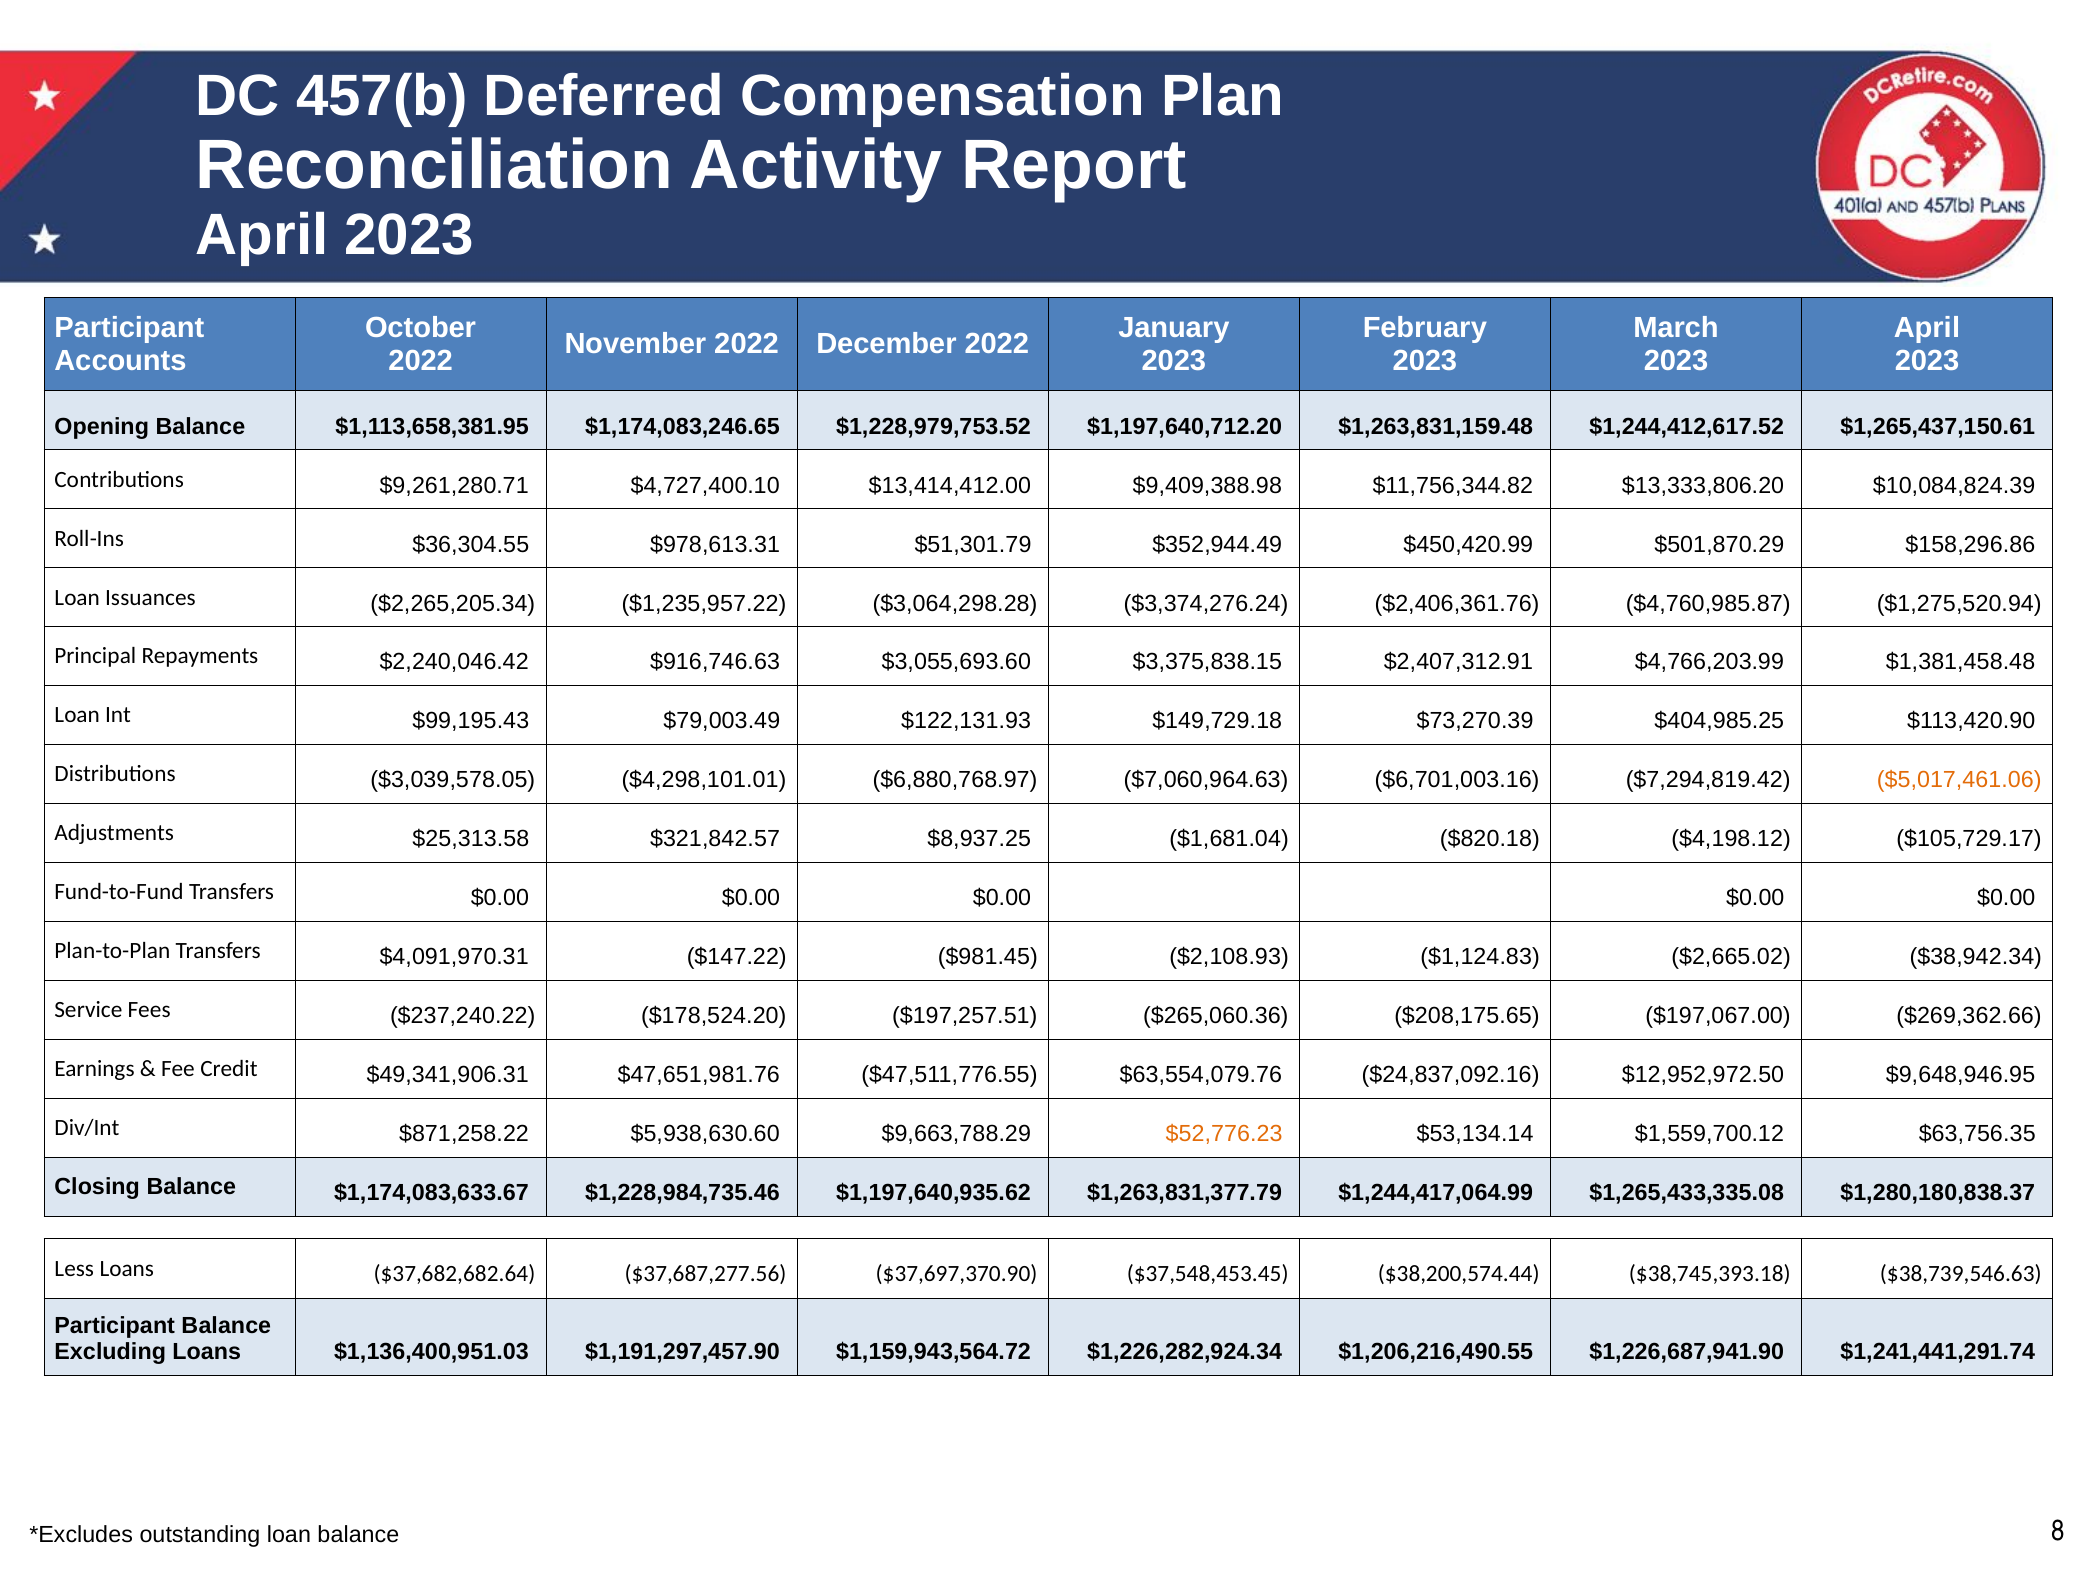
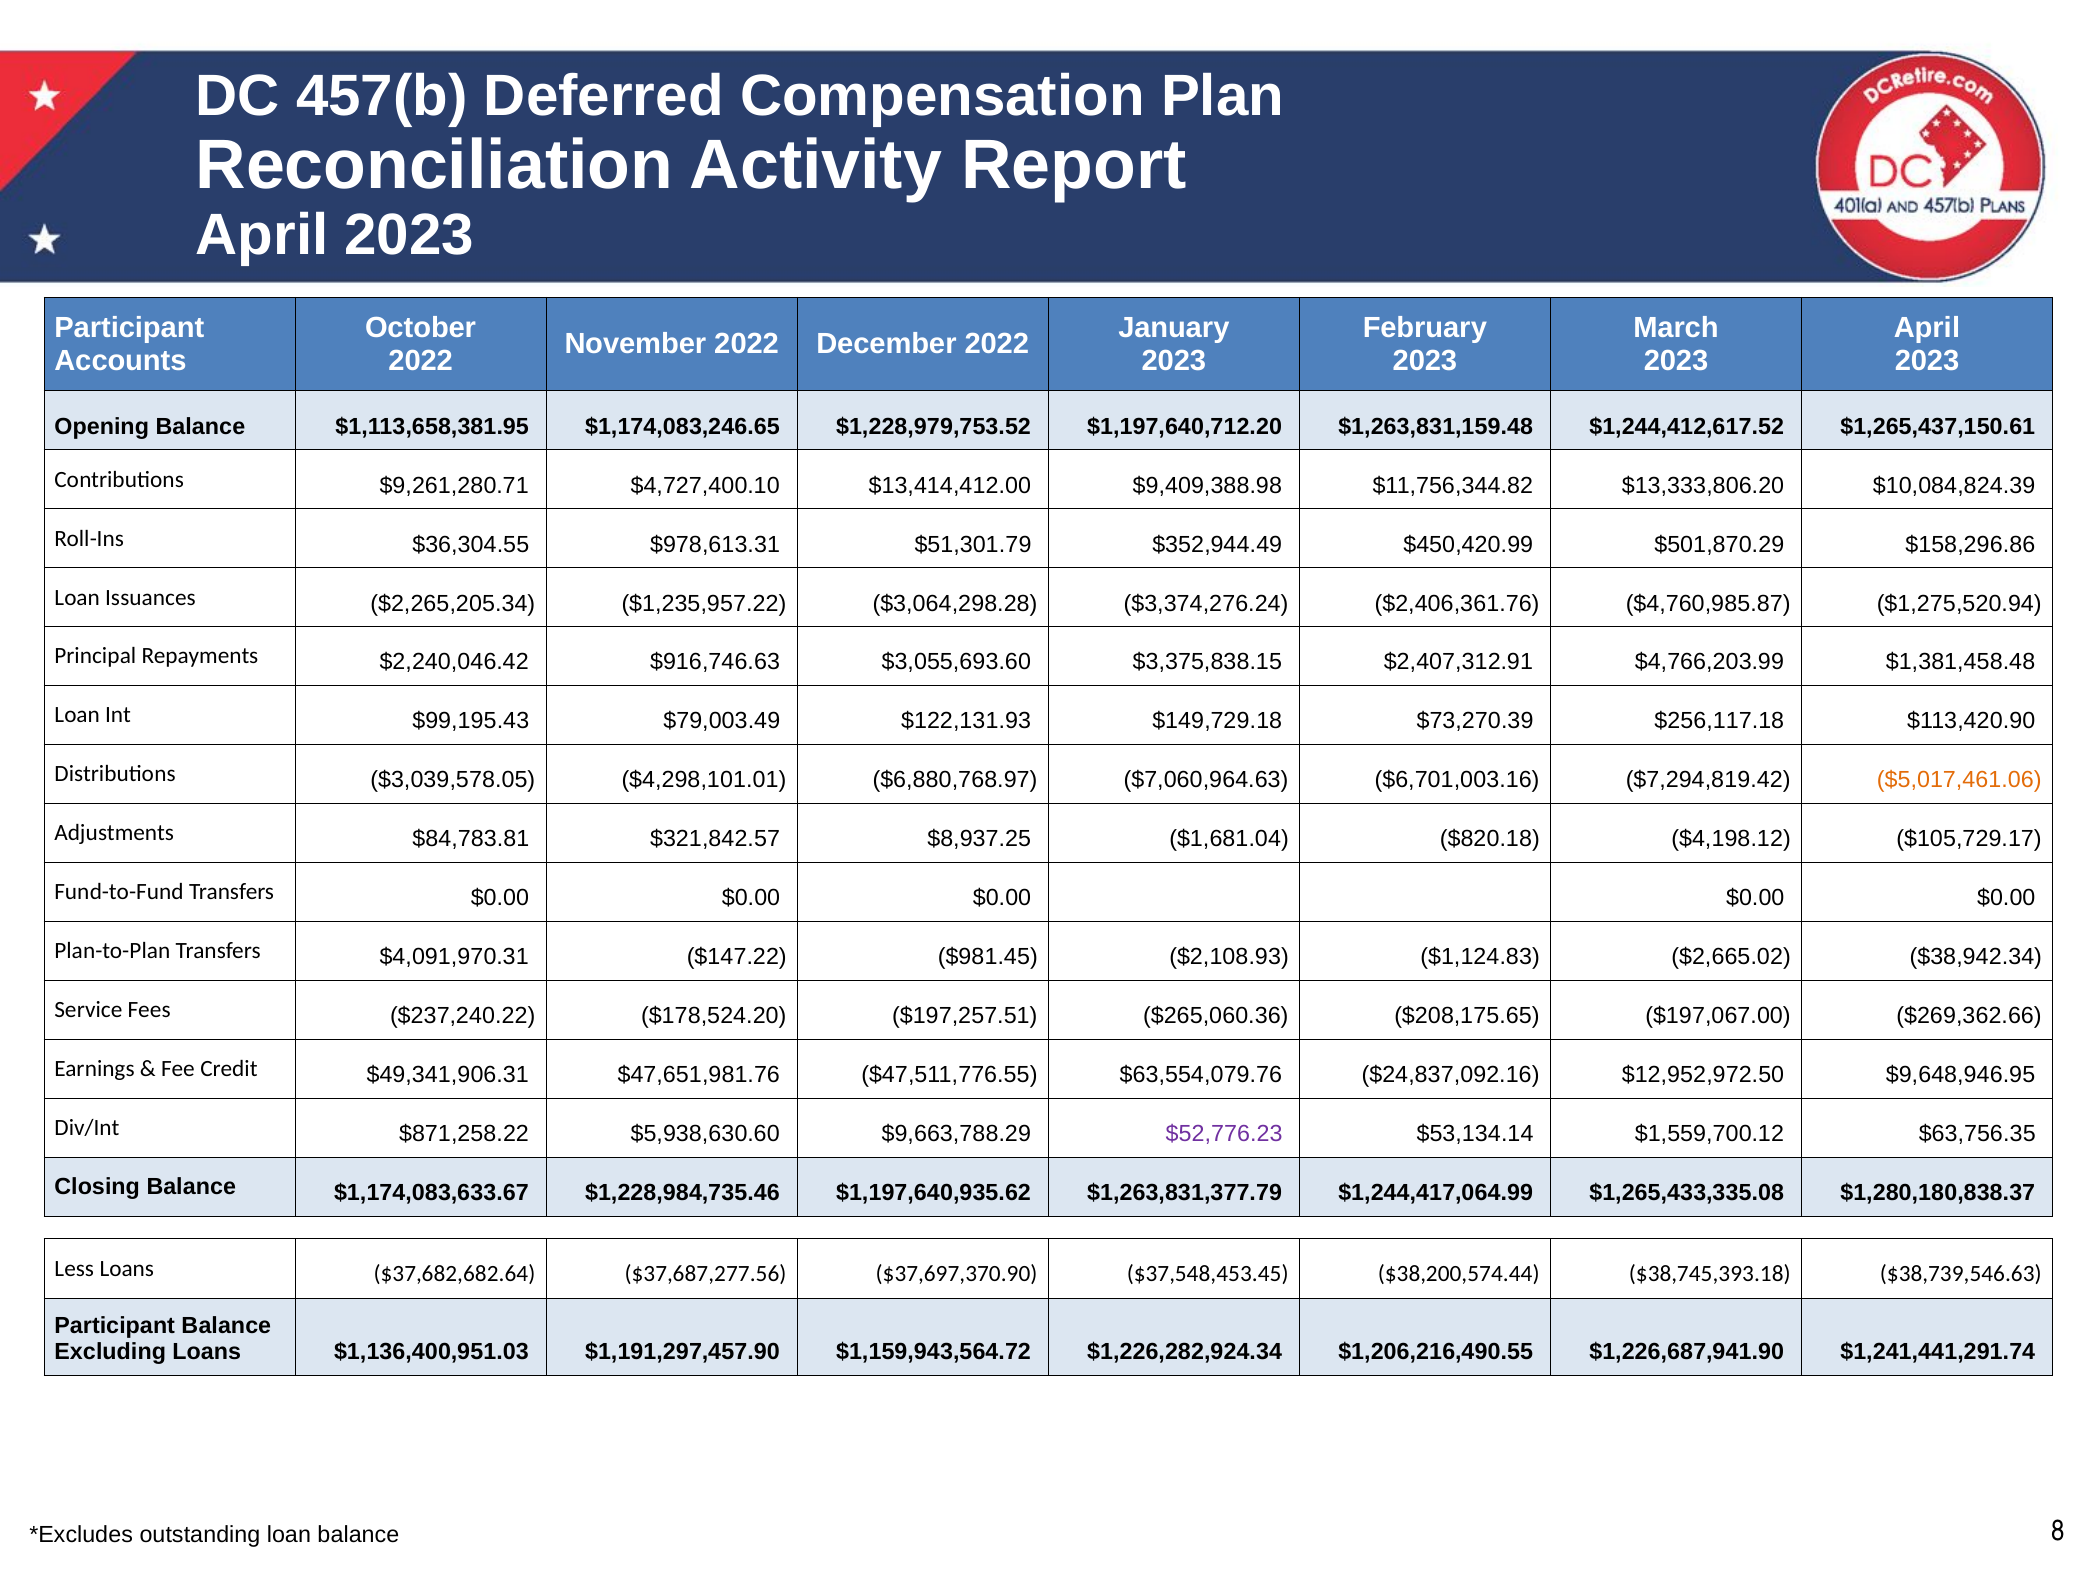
$404,985.25: $404,985.25 -> $256,117.18 (1719, 721)
$25,313.58: $25,313.58 -> $84,783.81 (471, 839)
$52,776.23 colour: orange -> purple (1224, 1134)
